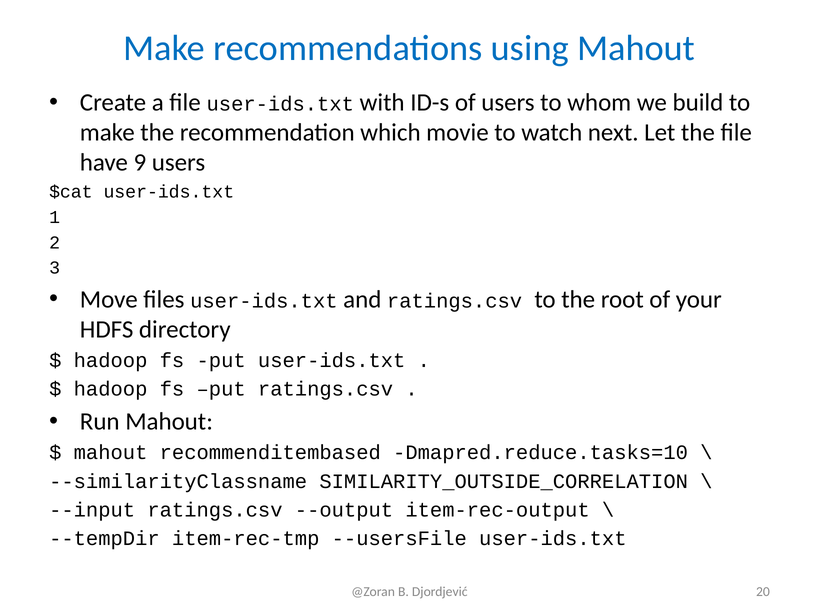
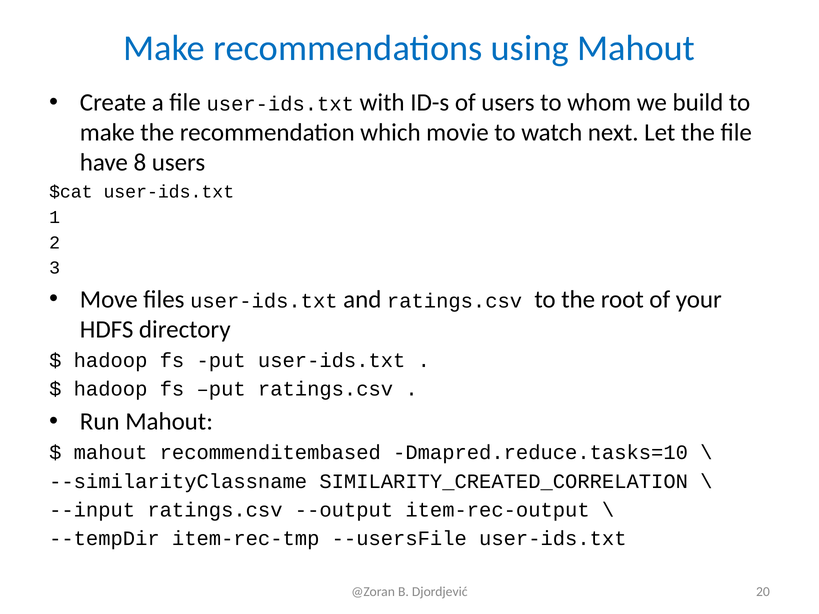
9: 9 -> 8 (140, 163)
SIMILARITY_OUTSIDE_CORRELATION: SIMILARITY_OUTSIDE_CORRELATION -> SIMILARITY_CREATED_CORRELATION (504, 481)
